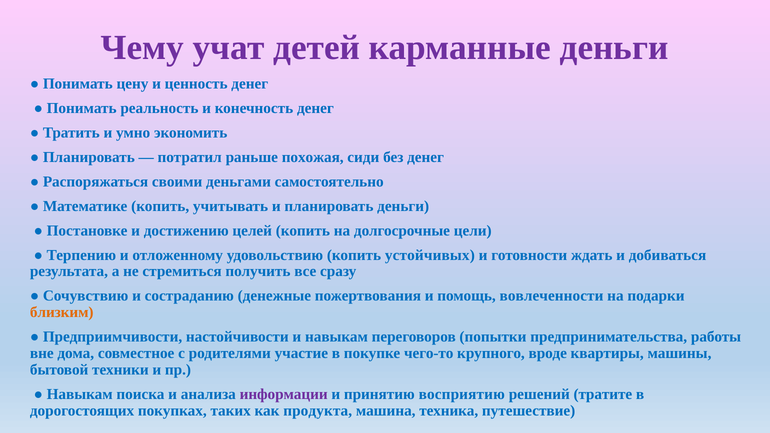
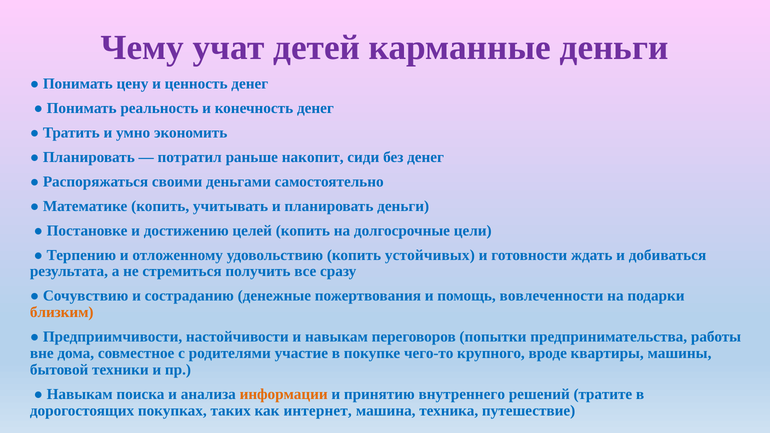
похожая: похожая -> накопит (313, 157)
информации colour: purple -> orange (284, 394)
восприятию: восприятию -> внутреннего (462, 394)
продукта: продукта -> интернет (318, 411)
